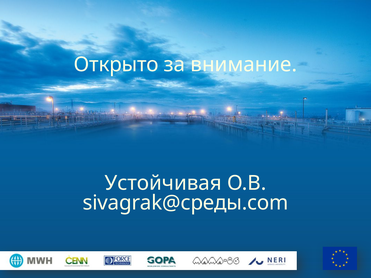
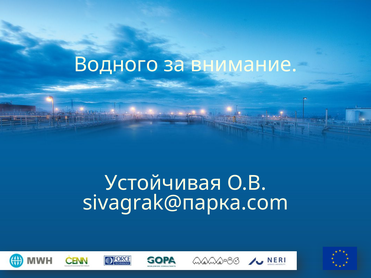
Открыто: Открыто -> Водного (116, 65)
sivagrak@среды.com: sivagrak@среды.com -> sivagrak@парка.com (185, 203)
